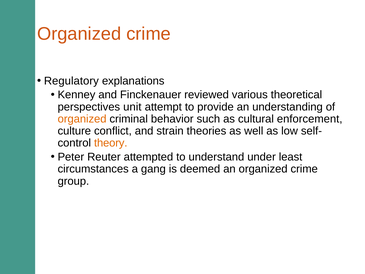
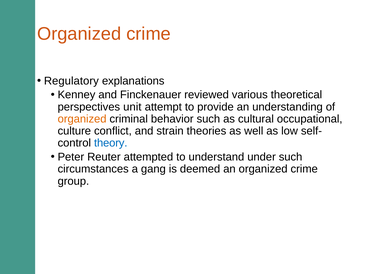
enforcement: enforcement -> occupational (310, 119)
theory colour: orange -> blue (111, 143)
under least: least -> such (291, 157)
